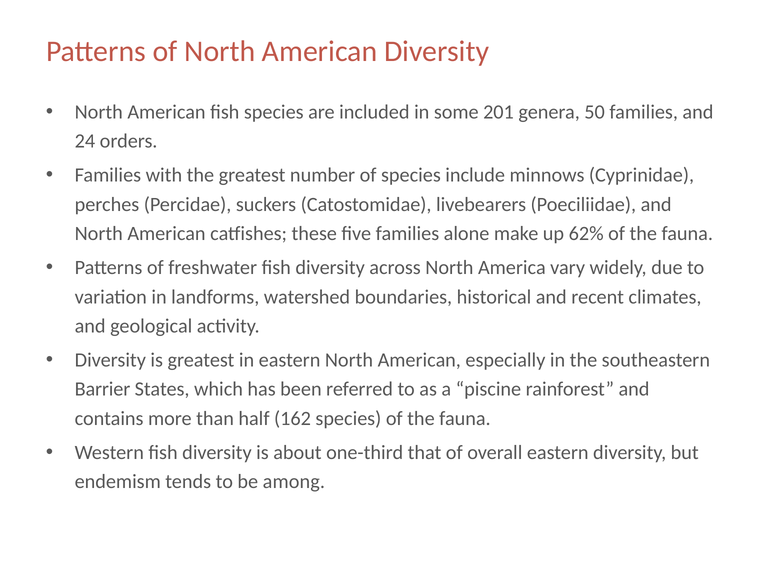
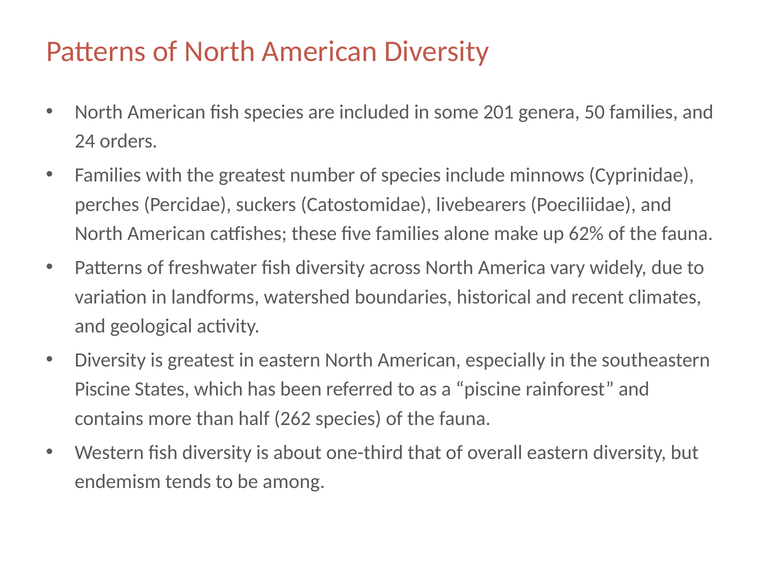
Barrier: Barrier -> Piscine (103, 389)
162: 162 -> 262 (293, 418)
